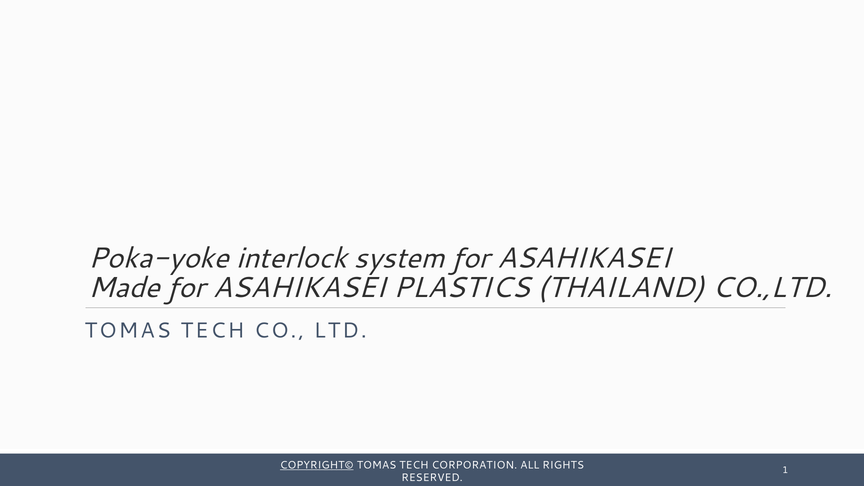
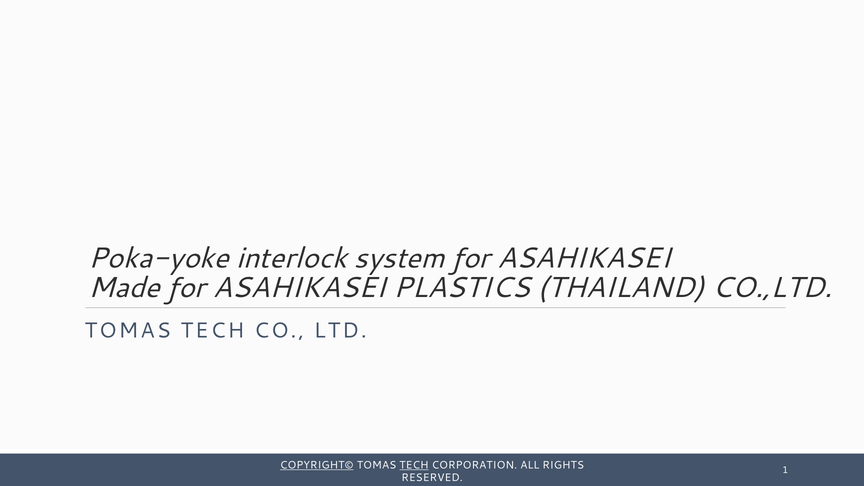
TECH underline: none -> present (414, 465)
